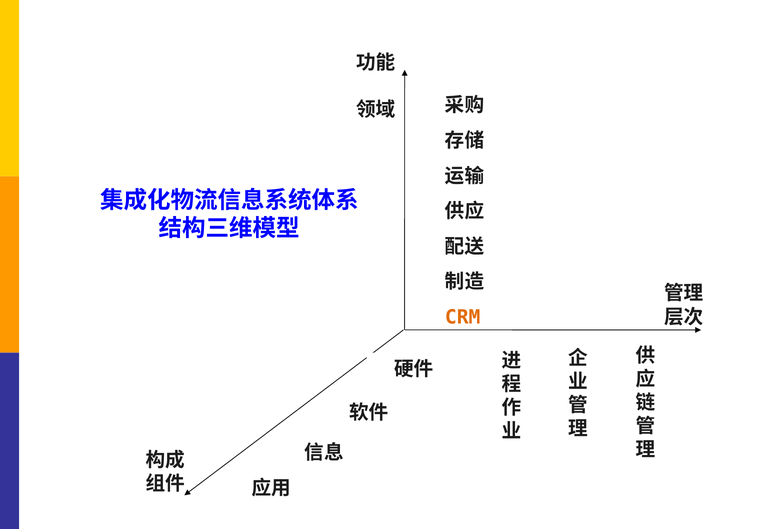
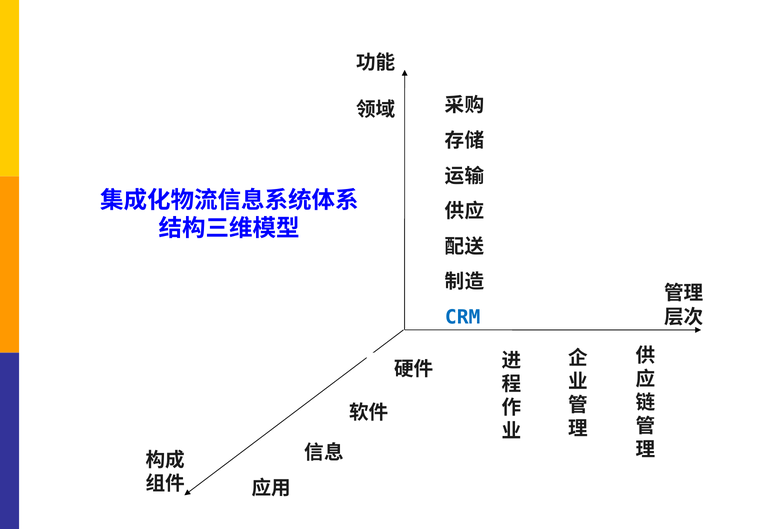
CRM colour: orange -> blue (463, 317)
